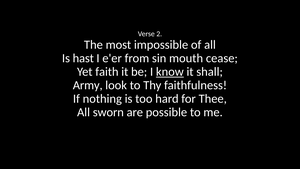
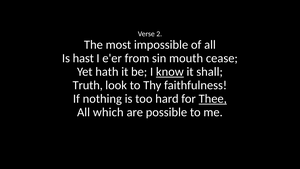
faith: faith -> hath (107, 72)
Army: Army -> Truth (88, 85)
Thee underline: none -> present (213, 99)
sworn: sworn -> which (108, 112)
